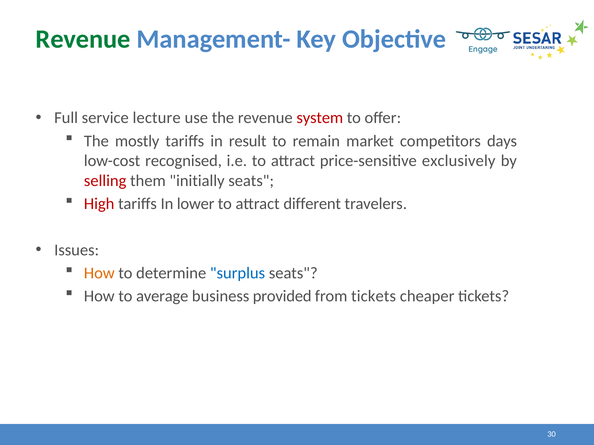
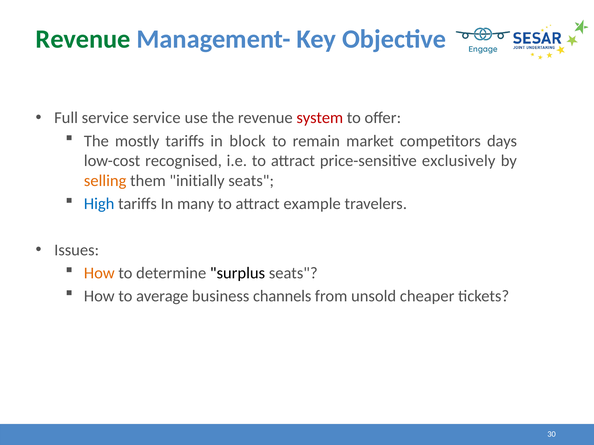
service lecture: lecture -> service (157, 118)
result: result -> block (248, 141)
selling colour: red -> orange (105, 181)
High colour: red -> blue (99, 204)
lower: lower -> many (196, 204)
different: different -> example (312, 204)
surplus colour: blue -> black (238, 273)
provided: provided -> channels (282, 296)
from tickets: tickets -> unsold (374, 296)
